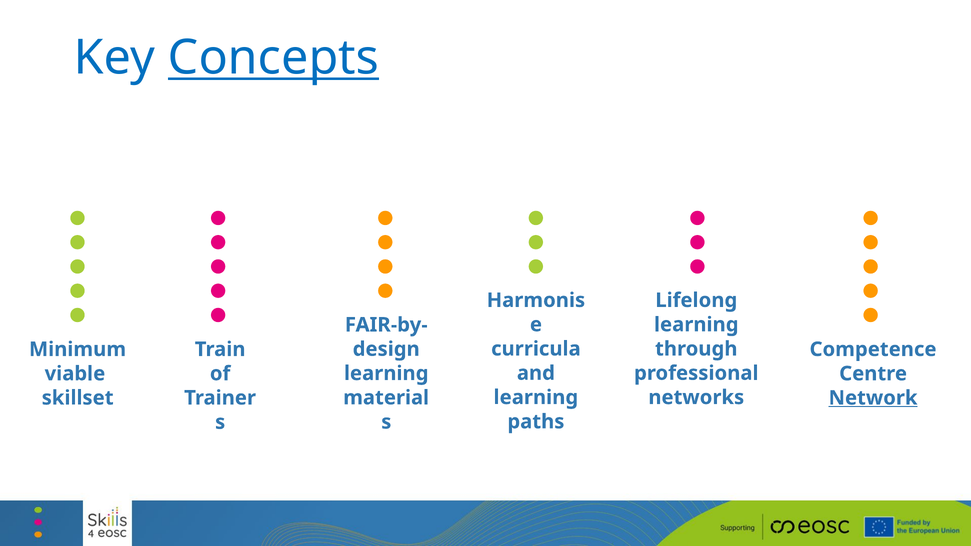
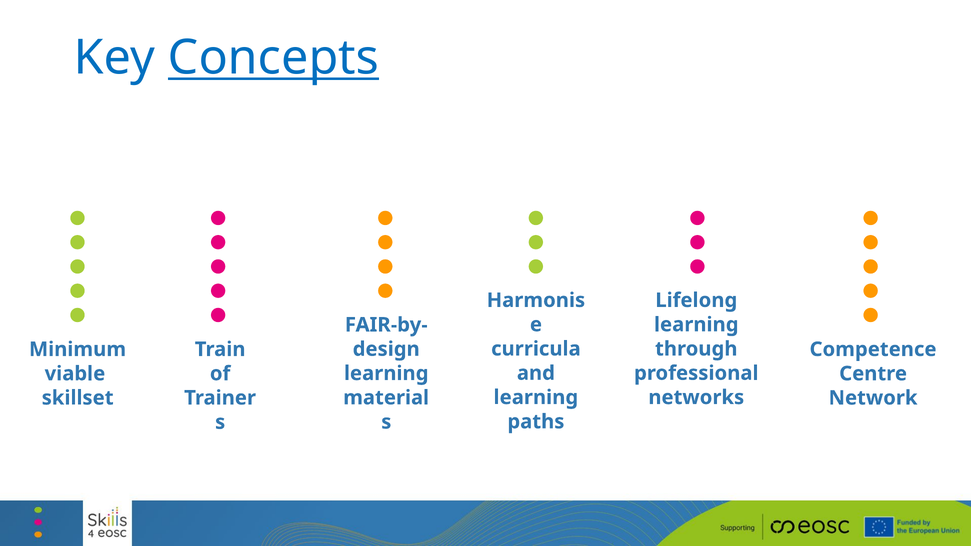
Network underline: present -> none (873, 398)
